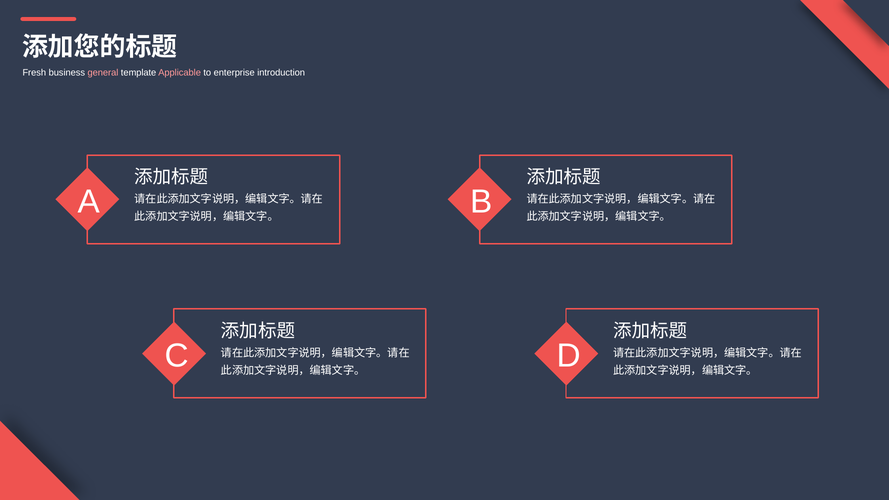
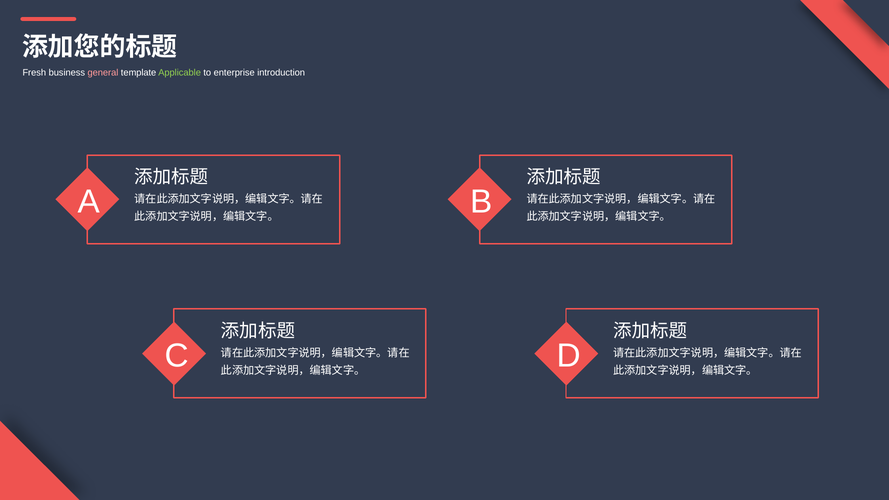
Applicable colour: pink -> light green (180, 73)
